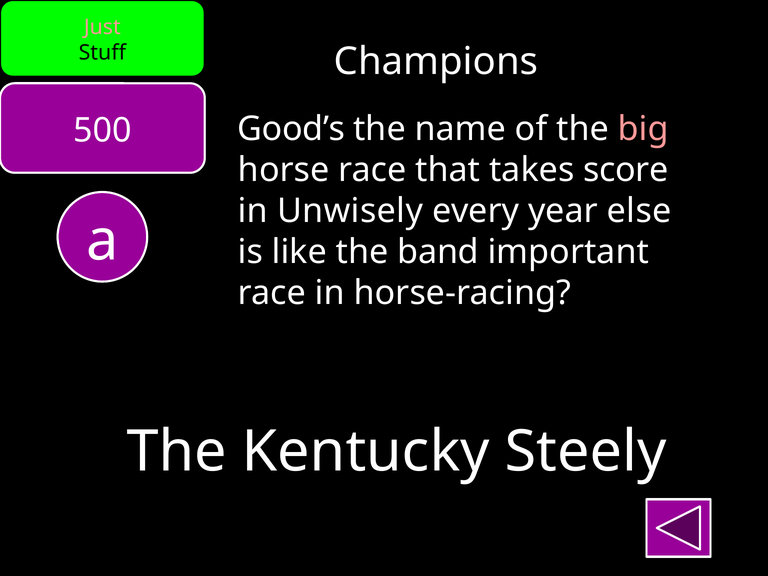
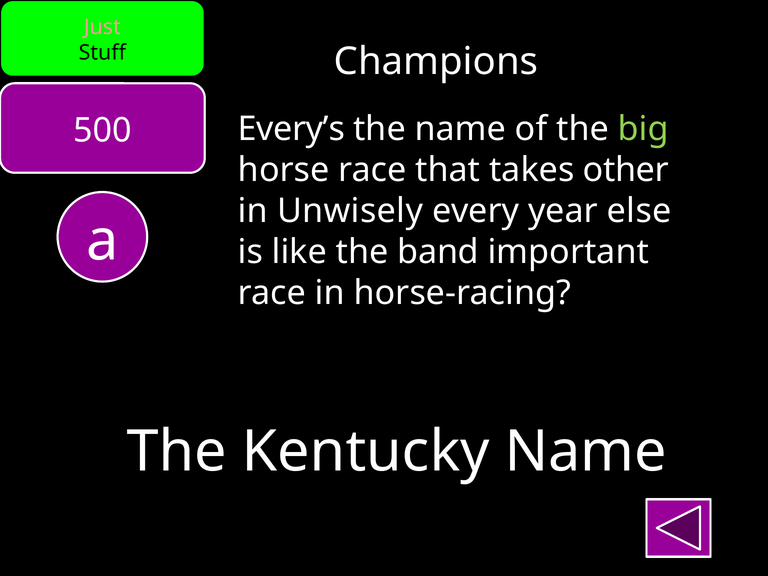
Good’s: Good’s -> Every’s (291, 129)
big colour: pink -> light green (643, 129)
score: score -> other (626, 170)
Kentucky Steely: Steely -> Name (586, 452)
